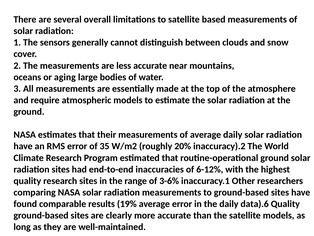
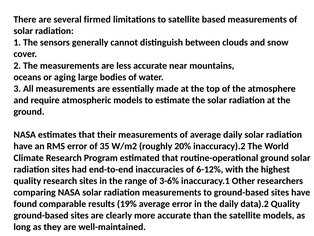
overall: overall -> firmed (97, 19)
data).6: data).6 -> data).2 (255, 204)
